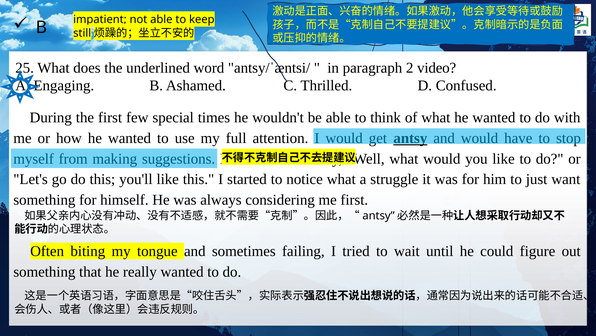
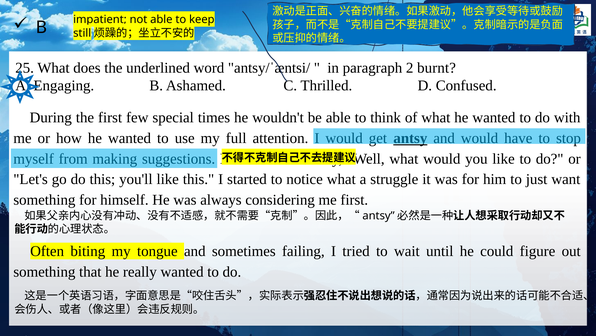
video: video -> burnt (437, 68)
